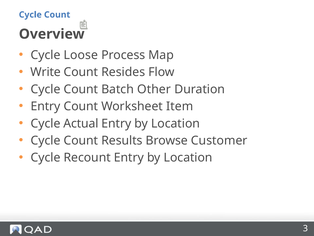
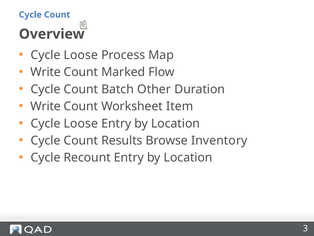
Resides: Resides -> Marked (123, 72)
Entry: Entry -> Write (46, 106)
Actual: Actual -> Loose (81, 123)
Customer: Customer -> Inventory (219, 140)
